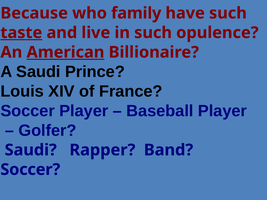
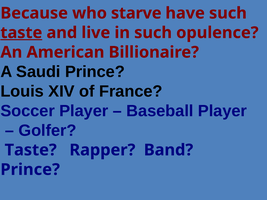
family: family -> starve (136, 13)
American underline: present -> none (65, 52)
Saudi: Saudi -> Taste (31, 150)
Soccer: Soccer -> Prince (30, 170)
